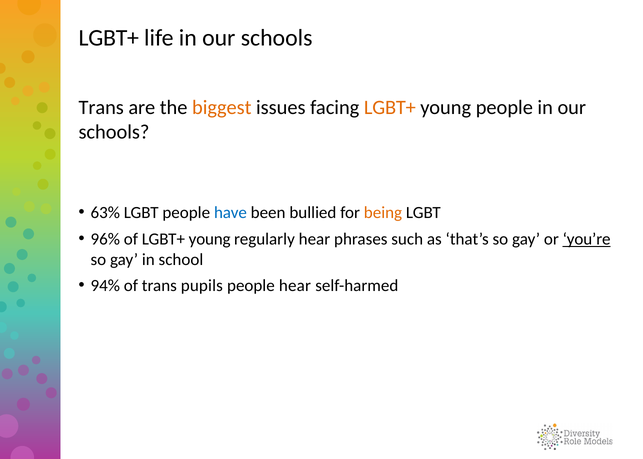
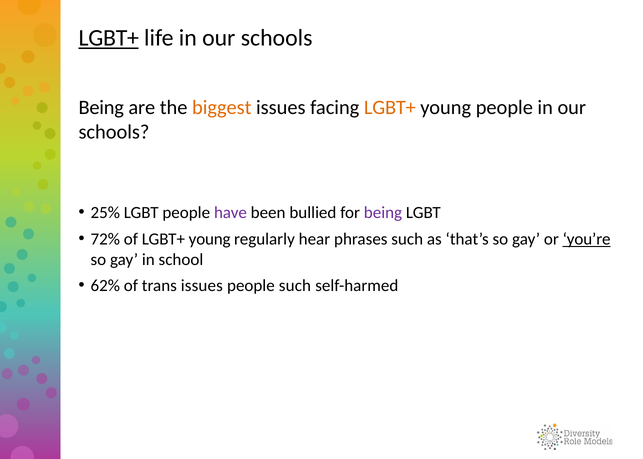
LGBT+ underline: none -> present (109, 38)
Trans: Trans -> Being (101, 107)
63%: 63% -> 25% (105, 213)
have colour: blue -> purple (230, 213)
being colour: orange -> purple (383, 213)
96%: 96% -> 72% (105, 239)
94%: 94% -> 62% (105, 286)
trans pupils: pupils -> issues (202, 286)
people hear: hear -> such (295, 286)
